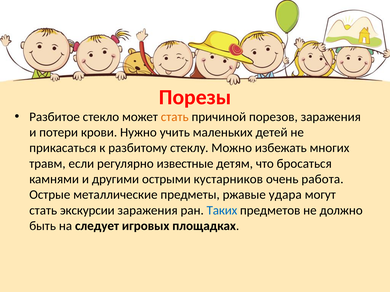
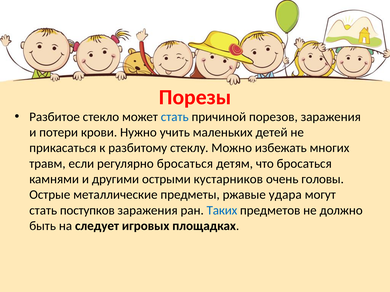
стать colour: orange -> blue (175, 117)
регулярно известные: известные -> бросаться (185, 164)
работа: работа -> головы (323, 179)
экскурсии: экскурсии -> поступков (87, 211)
